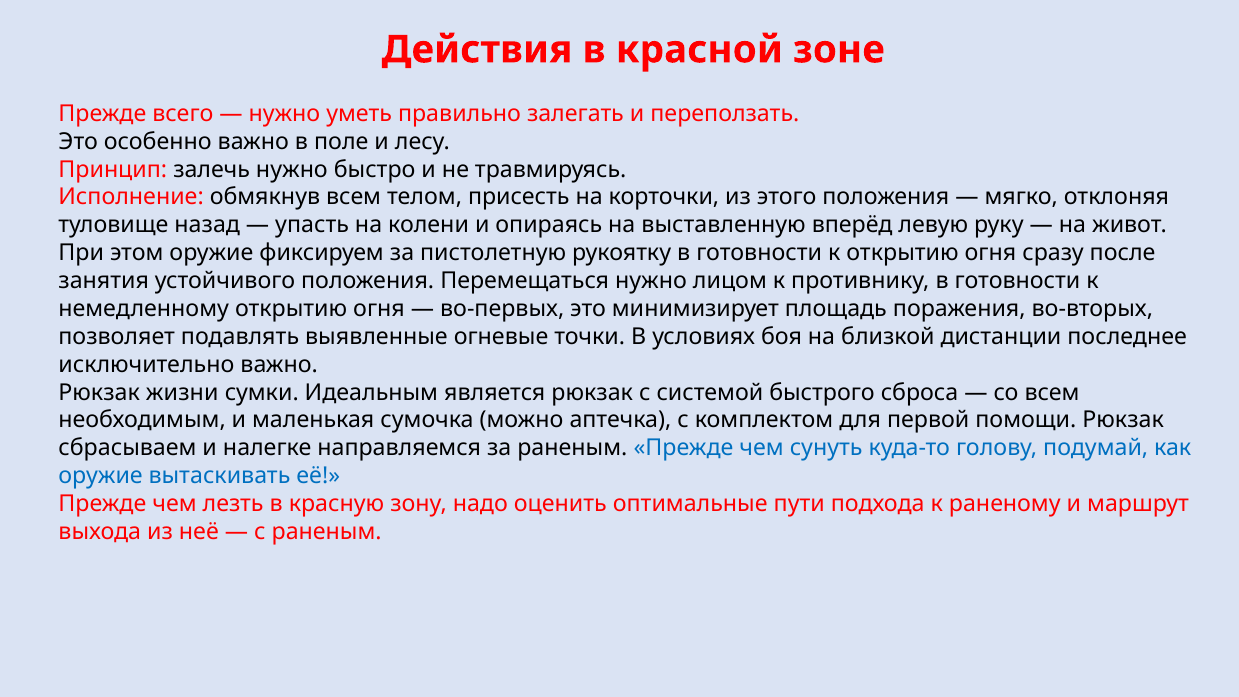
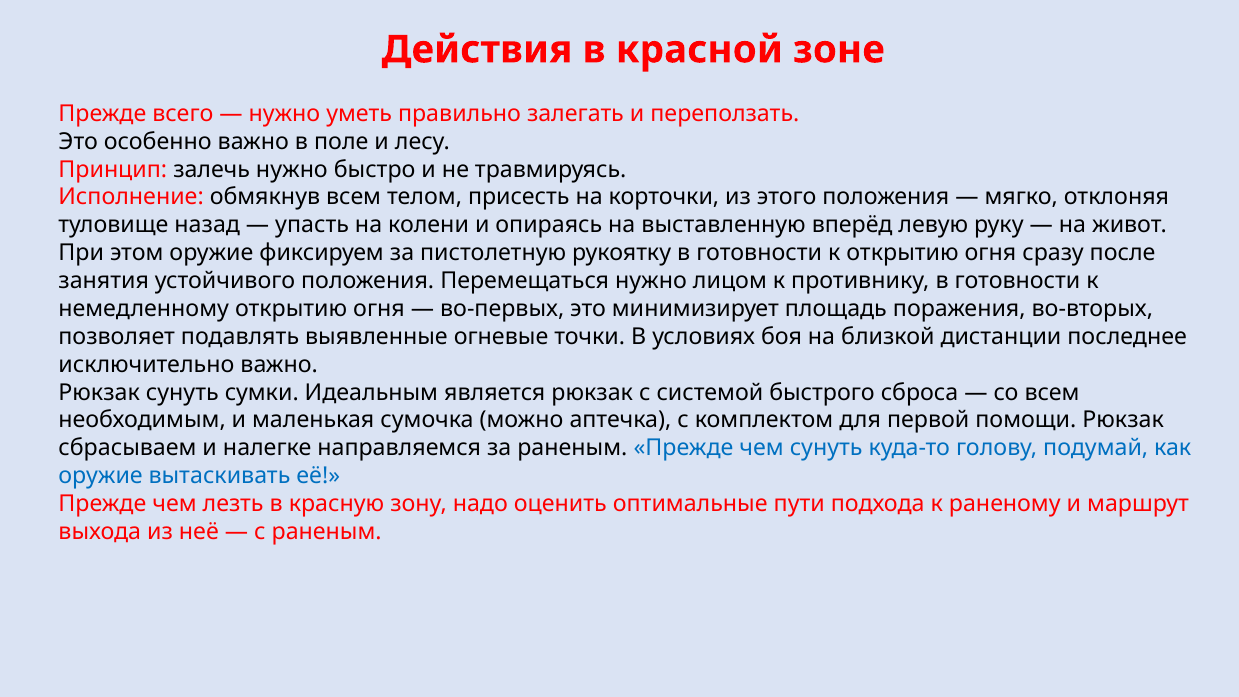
Рюкзак жизни: жизни -> сунуть (182, 392)
